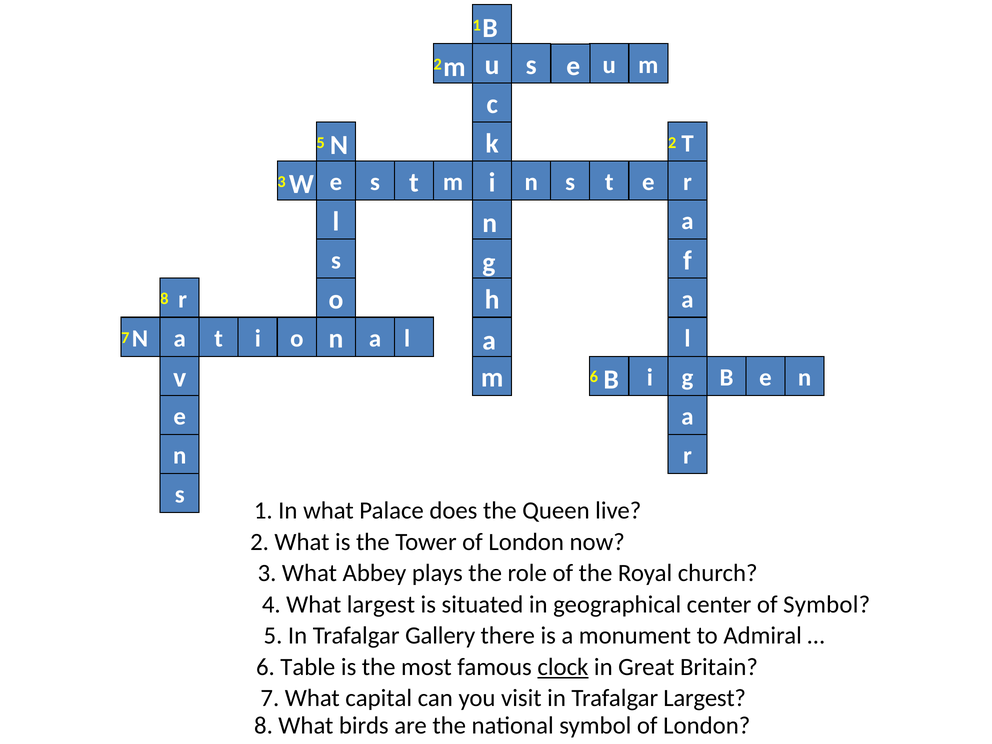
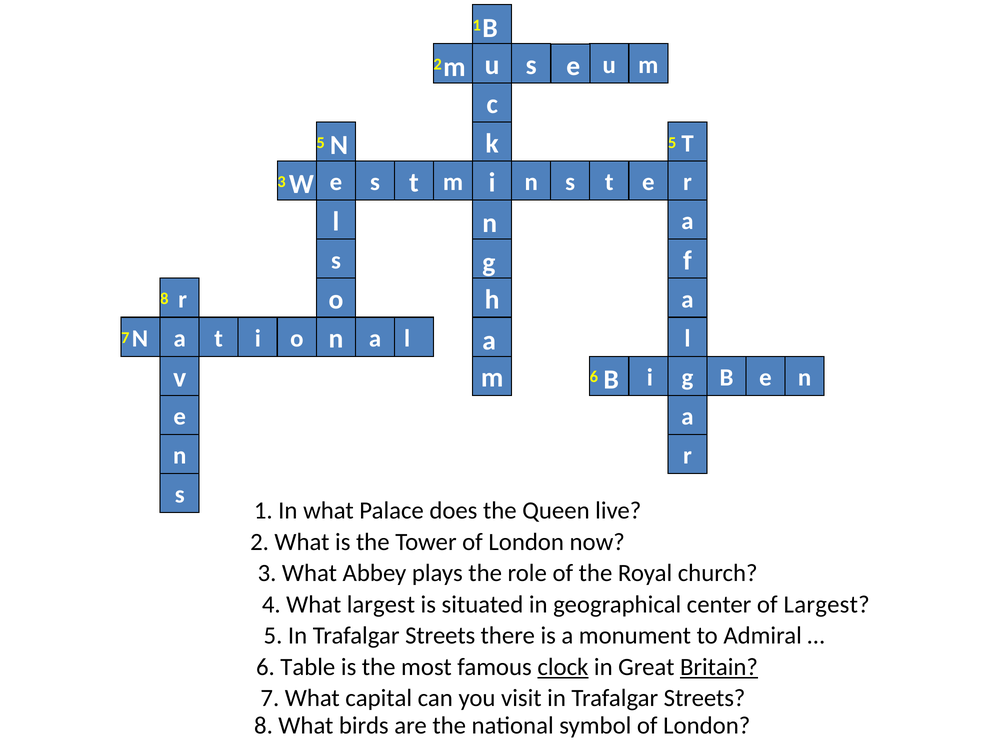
5 2: 2 -> 5 (672, 143)
of Symbol: Symbol -> Largest (827, 604)
5 In Trafalgar Gallery: Gallery -> Streets (440, 636)
Britain underline: none -> present (719, 667)
visit in Trafalgar Largest: Largest -> Streets (705, 698)
